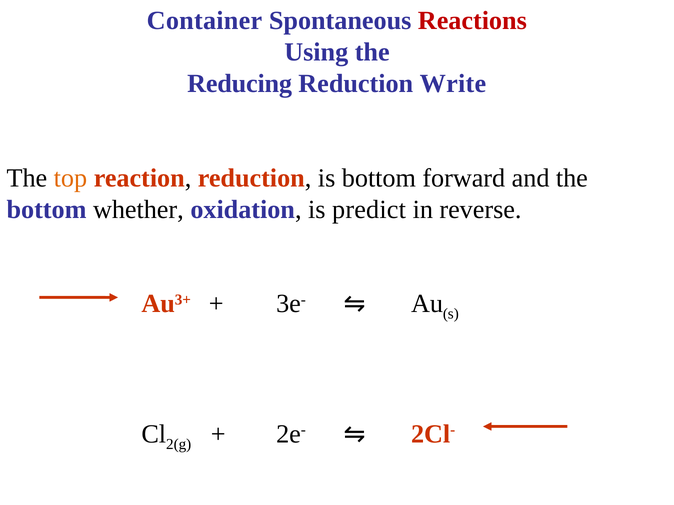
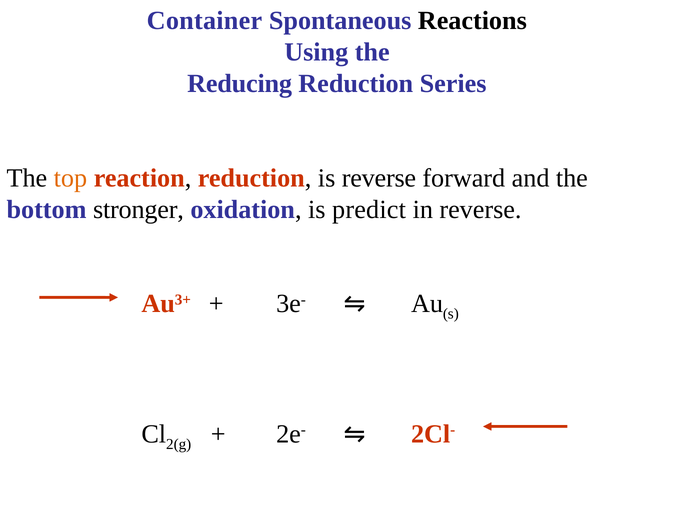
Reactions colour: red -> black (472, 21)
Write: Write -> Series (453, 84)
is bottom: bottom -> reverse (379, 178)
whether: whether -> stronger (138, 210)
